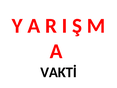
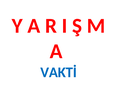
VAKTİ colour: black -> blue (59, 72)
